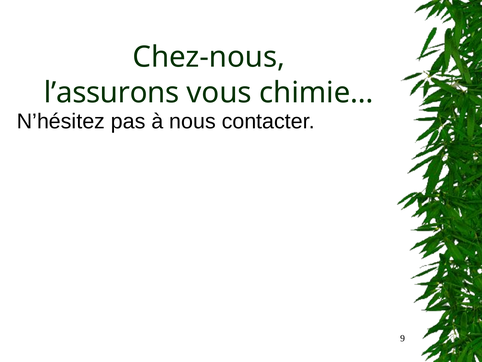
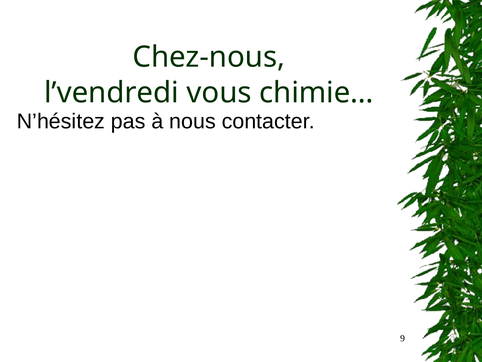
l’assurons: l’assurons -> l’vendredi (111, 92)
